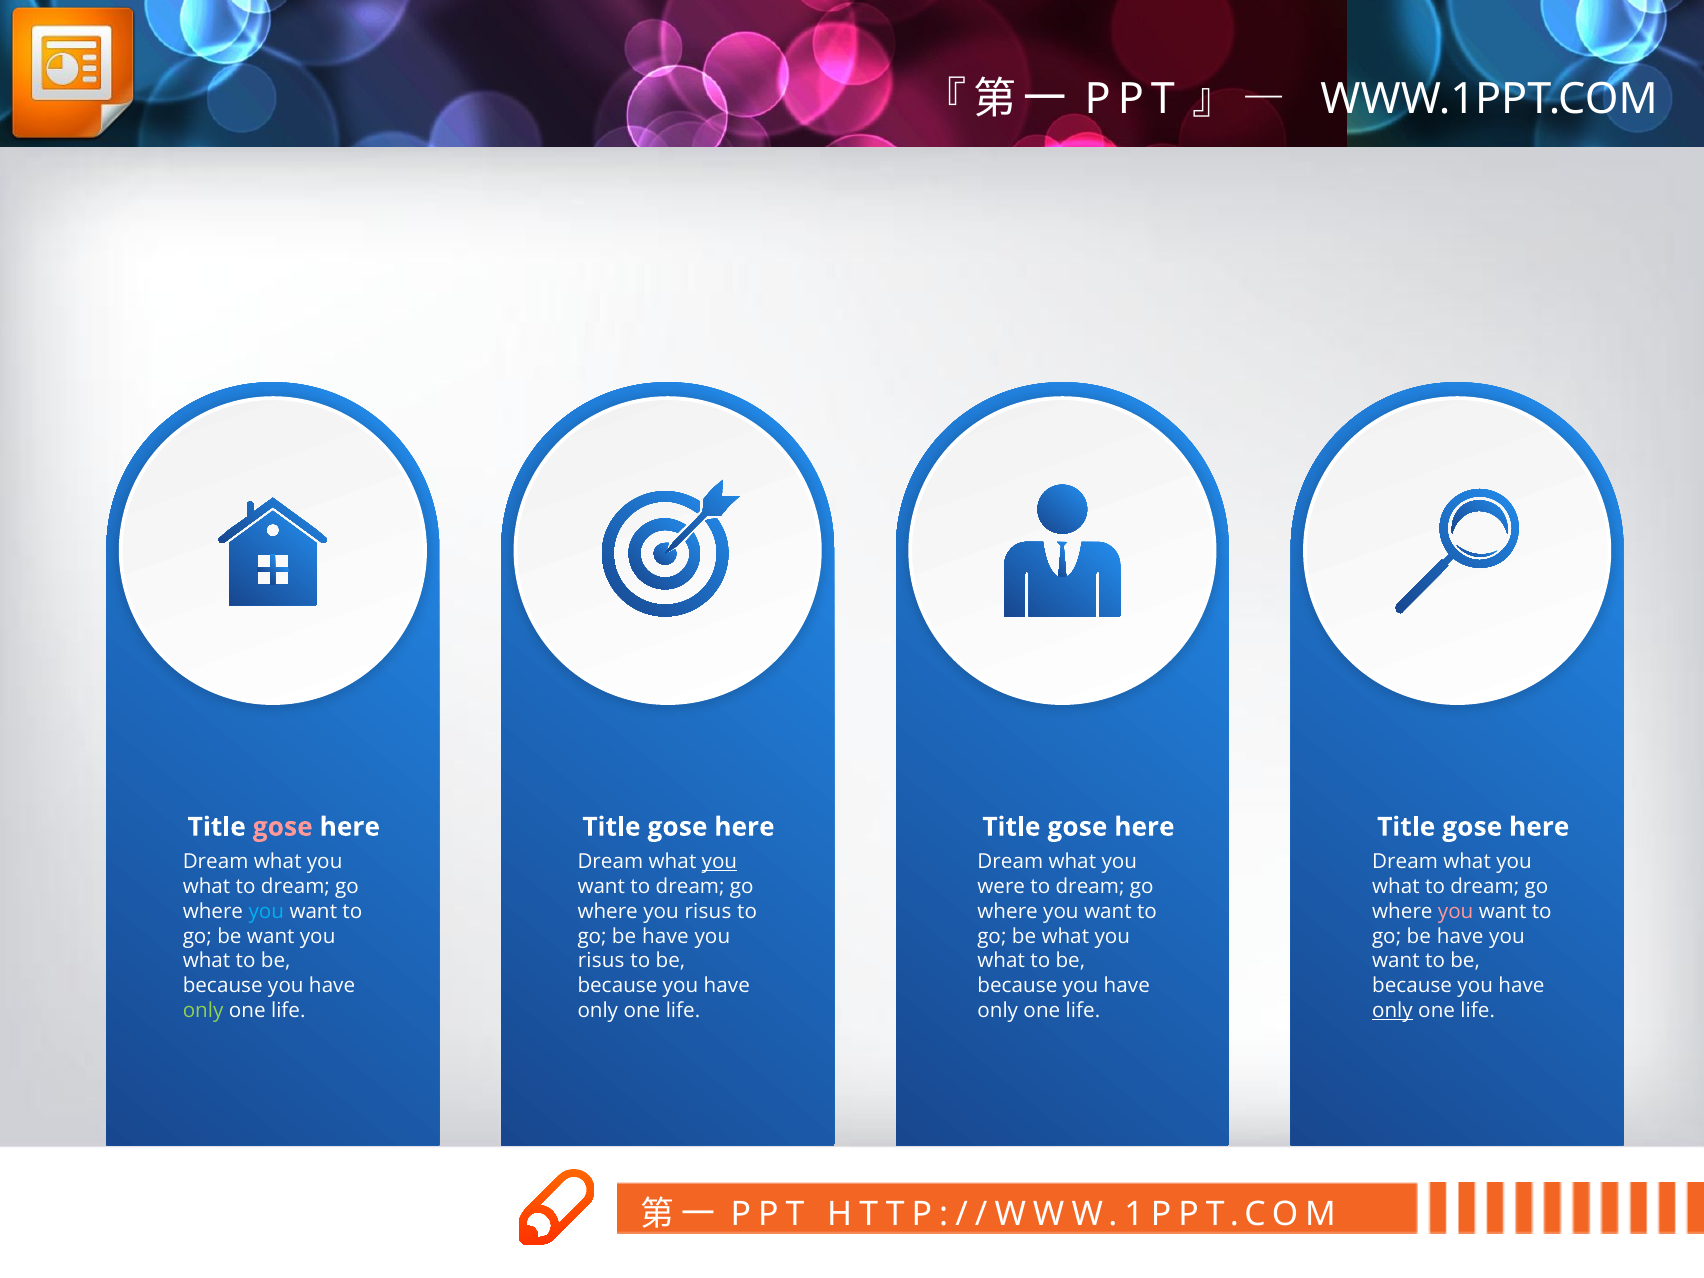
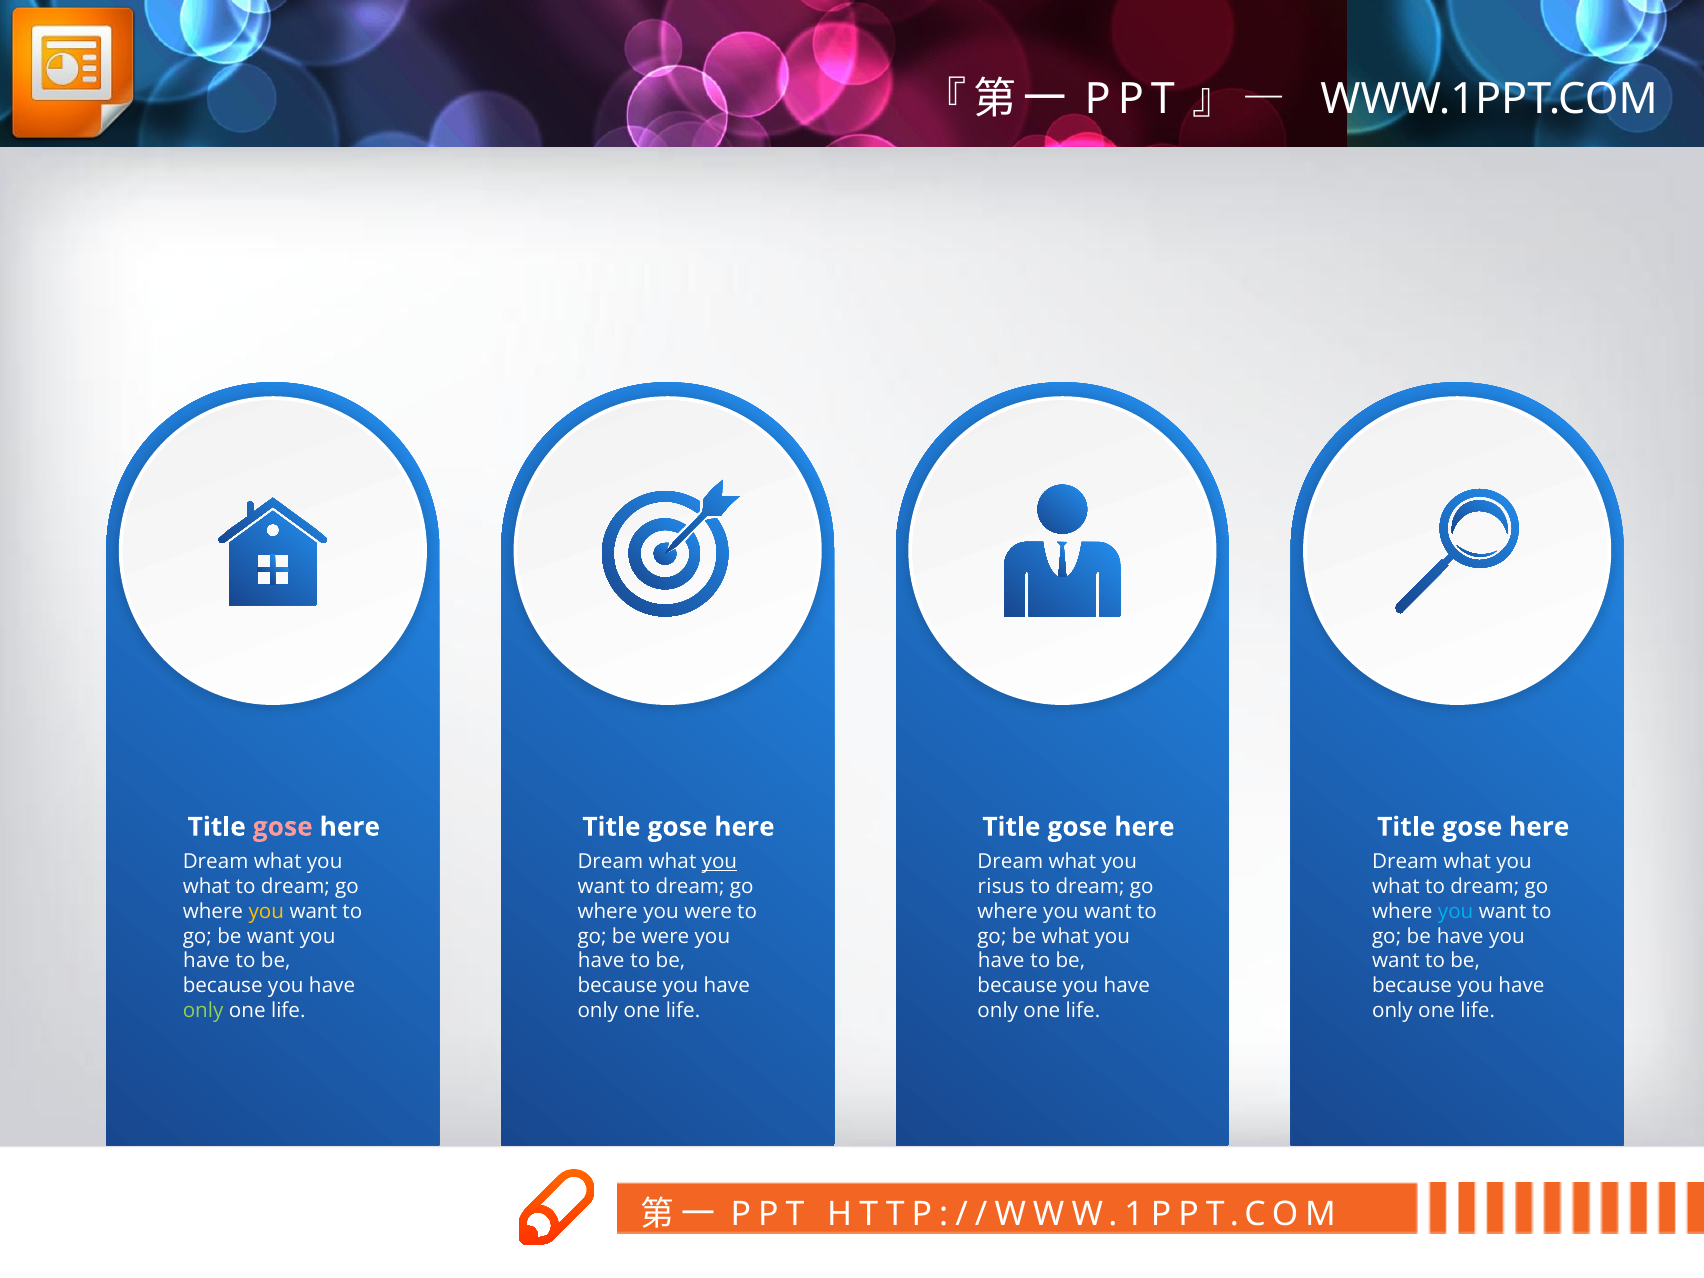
were: were -> risus (1001, 886)
you colour: light blue -> yellow (266, 911)
where you risus: risus -> were (708, 911)
you colour: pink -> light blue (1456, 911)
have: have -> were (666, 936)
what: what -> have (206, 961)
risus: risus -> have (601, 961)
what: what -> have (1001, 961)
only underline: present -> none (1392, 1011)
